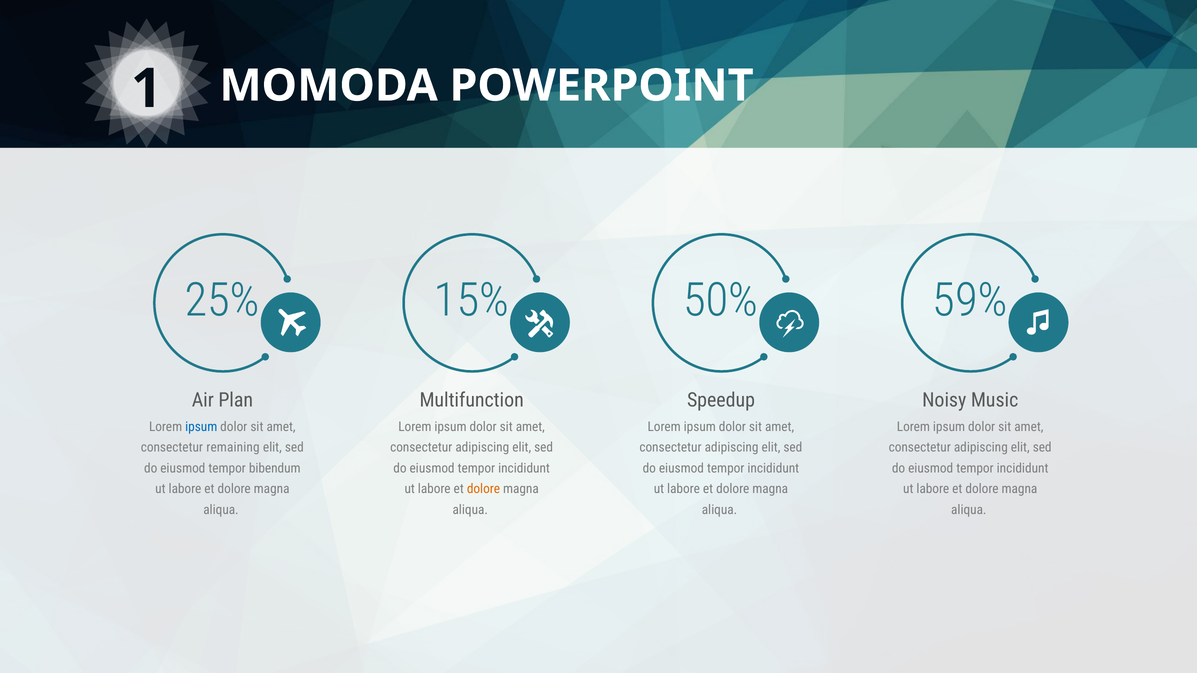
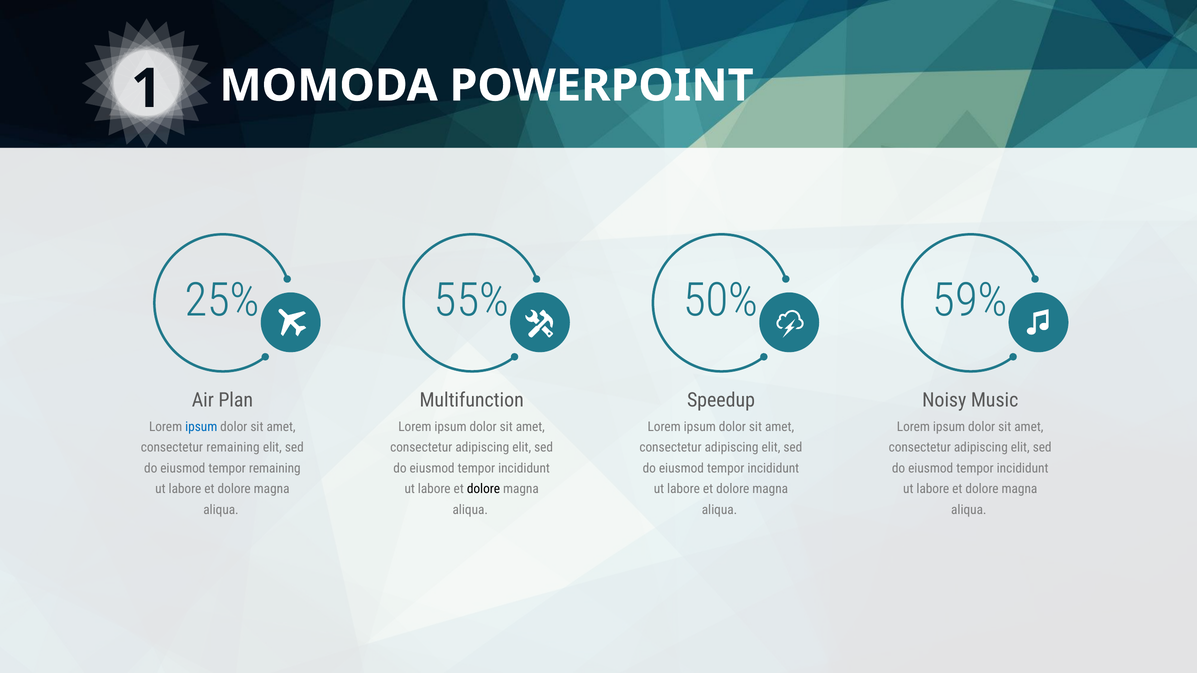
15%: 15% -> 55% (471, 301)
tempor bibendum: bibendum -> remaining (275, 469)
dolore colour: orange -> black (483, 489)
